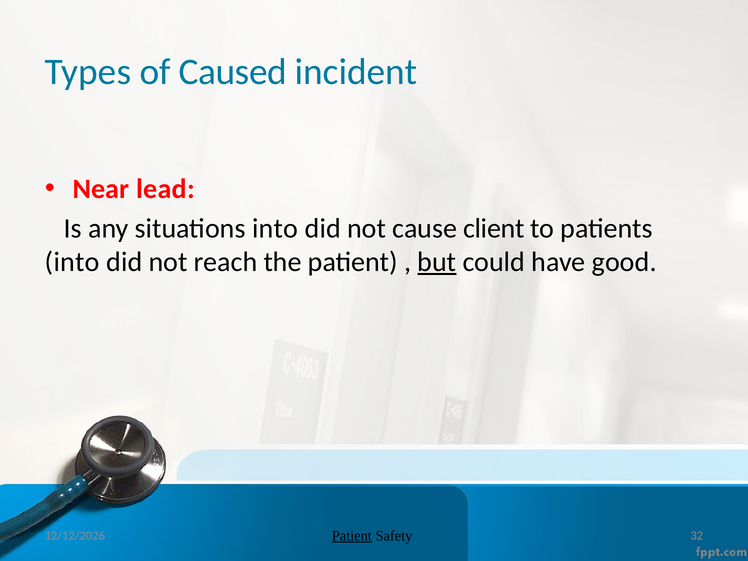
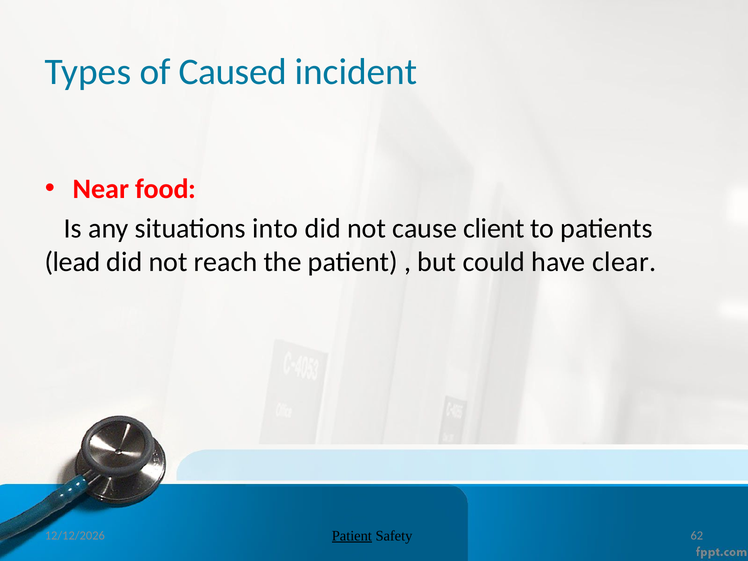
lead: lead -> food (166, 189)
into: into -> lead (73, 262)
but underline: present -> none (437, 262)
good: good -> clear (624, 262)
32: 32 -> 62 (697, 536)
